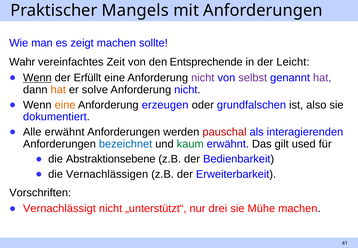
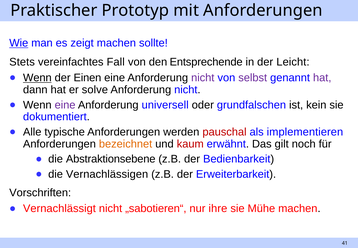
Mangels: Mangels -> Prototyp (135, 11)
Wie underline: none -> present (19, 43)
Wahr: Wahr -> Stets (22, 62)
Zeit: Zeit -> Fall (116, 62)
Erfüllt: Erfüllt -> Einen (87, 78)
hat colour: orange -> black (58, 90)
eine colour: orange -> purple (65, 105)
erzeugen: erzeugen -> universell (165, 105)
also: also -> kein (316, 105)
Alle erwähnt: erwähnt -> typische (65, 132)
interagierenden: interagierenden -> implementieren (305, 132)
bezeichnet colour: blue -> orange (126, 144)
kaum colour: green -> red (190, 144)
used: used -> noch (304, 144)
„unterstützt“: „unterstützt“ -> „sabotieren“ (156, 208)
drei: drei -> ihre (218, 208)
